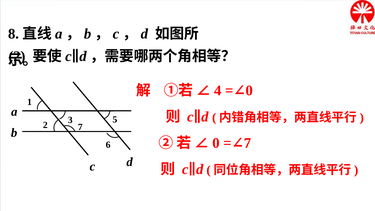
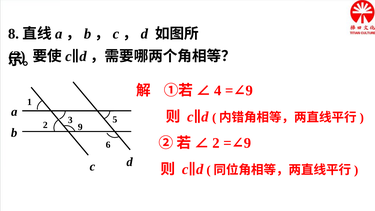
0: 0 -> 9 (249, 90)
2 7: 7 -> 9 (80, 127)
0: 0 -> 2 (216, 143)
7: 7 -> 9 (247, 143)
